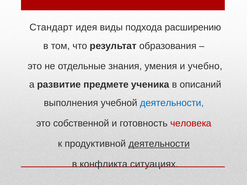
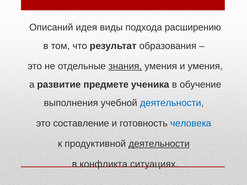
Стандарт: Стандарт -> Описаний (51, 27)
знания underline: none -> present (125, 66)
и учебно: учебно -> умения (205, 66)
описаний: описаний -> обучение (200, 85)
собственной: собственной -> составление (81, 124)
человека colour: red -> blue (191, 124)
